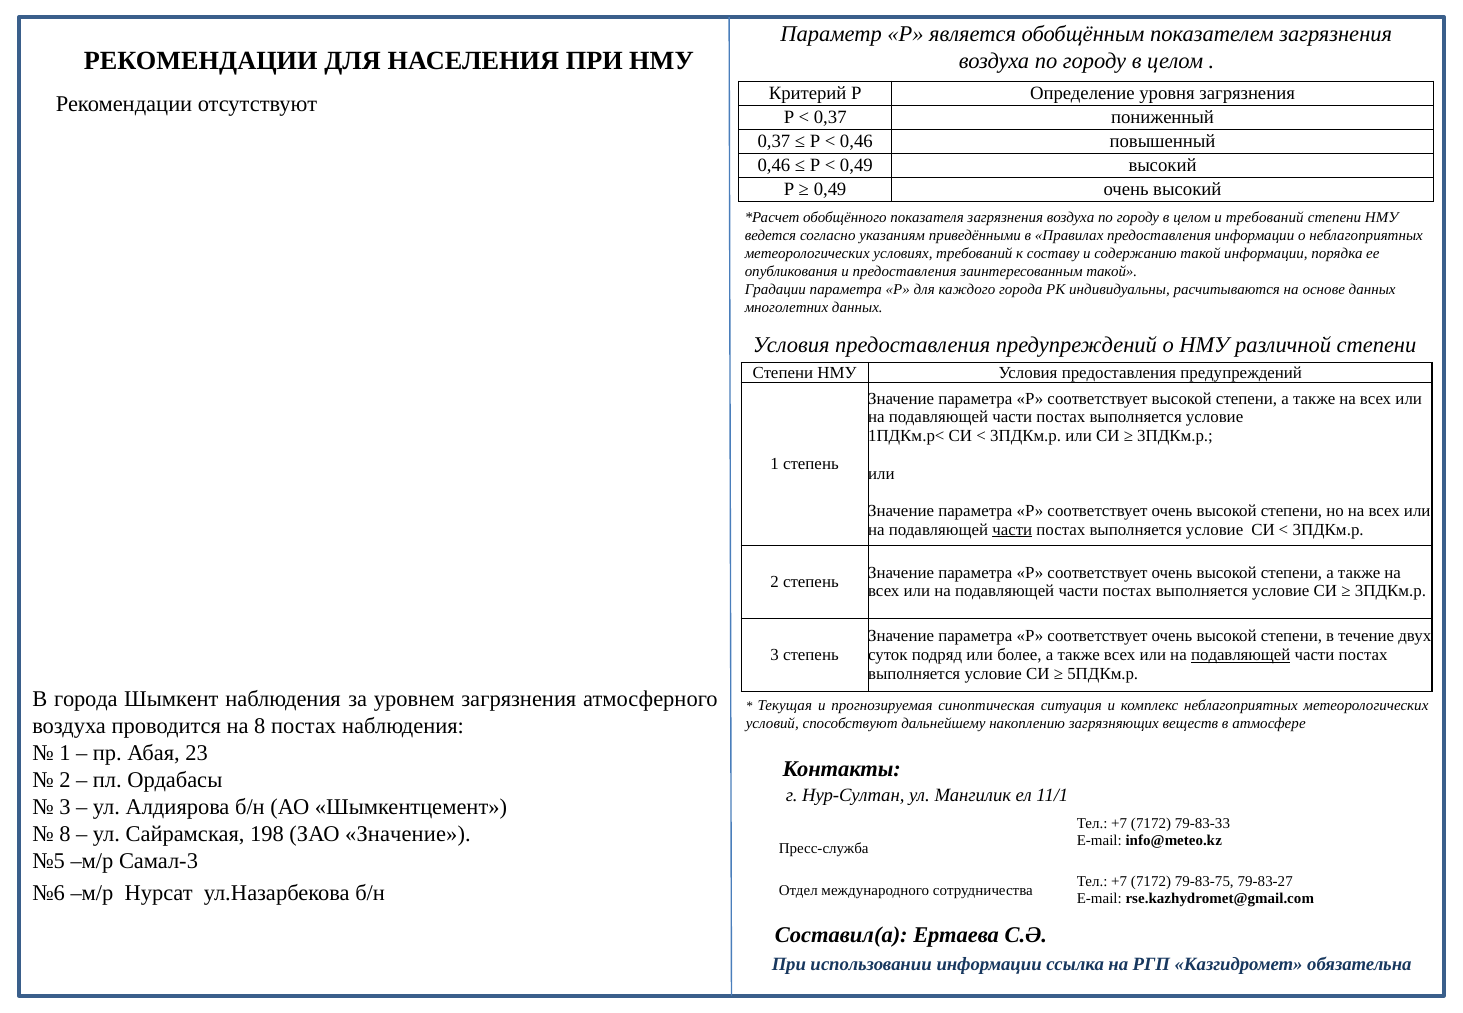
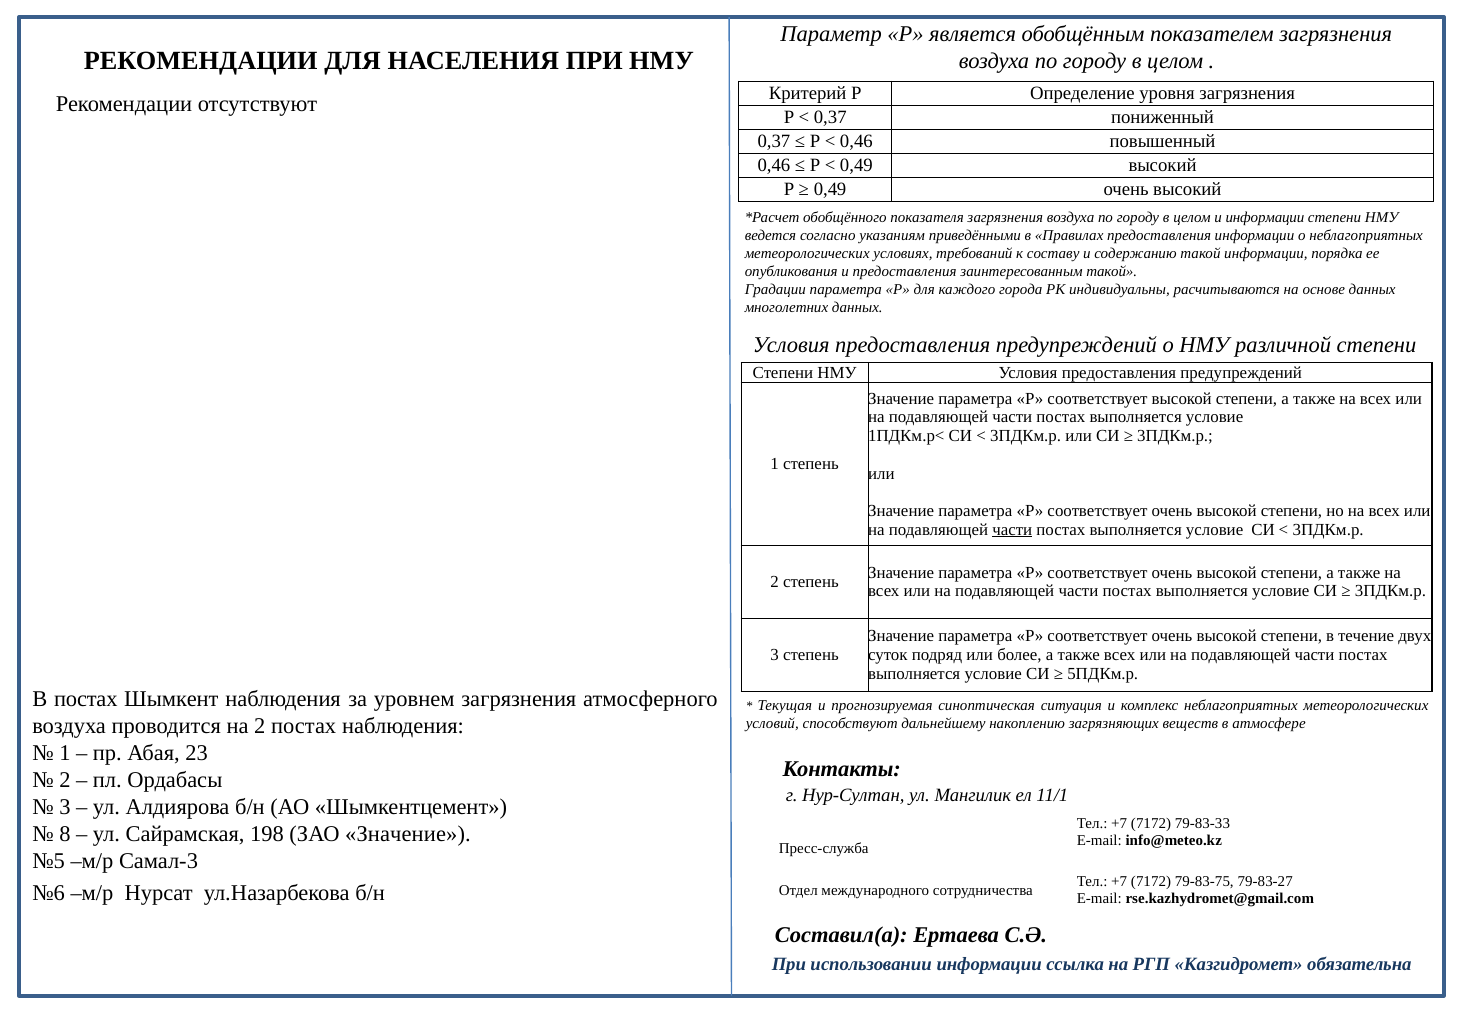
и требований: требований -> информации (1265, 217)
подавляющей underline: present -> none (1241, 655)
В города: города -> постах (86, 699)
на 8: 8 -> 2 (260, 726)
